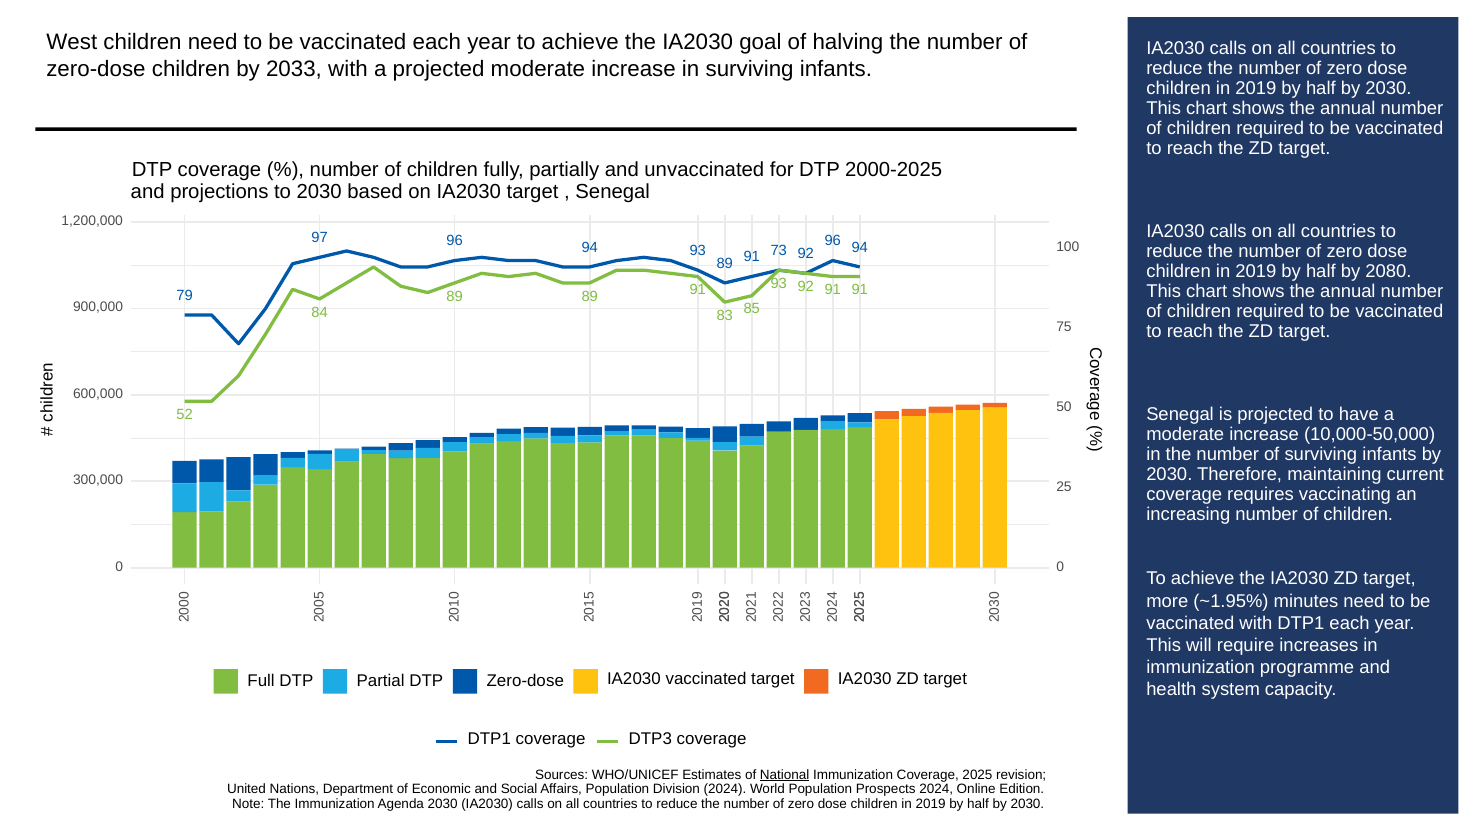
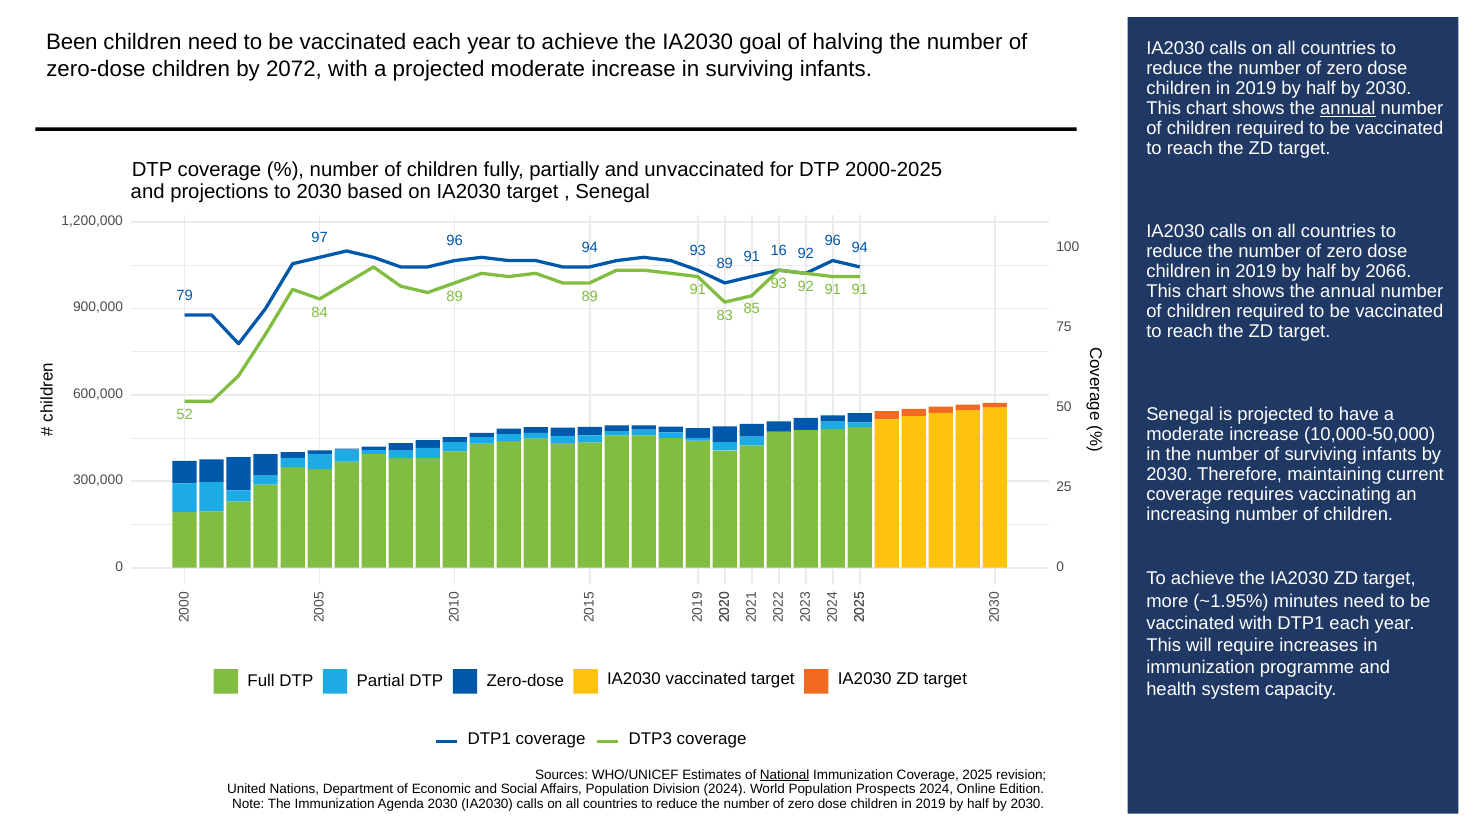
West: West -> Been (72, 43)
2033: 2033 -> 2072 (294, 69)
annual underline: none -> present (1348, 108)
73: 73 -> 16 (779, 250)
2080: 2080 -> 2066 (1388, 272)
